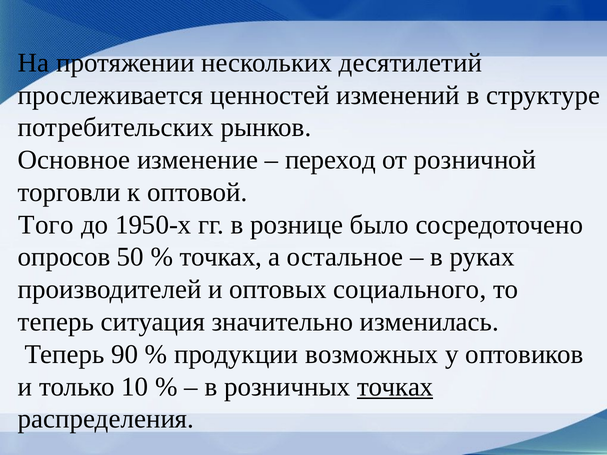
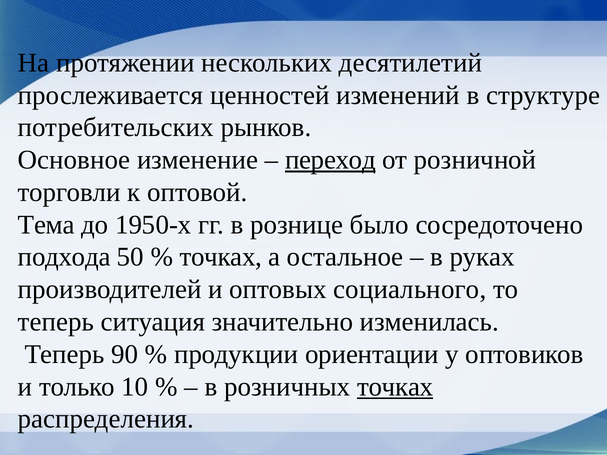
переход underline: none -> present (330, 160)
Того: Того -> Тема (46, 225)
опросов: опросов -> подхода (64, 257)
возможных: возможных -> ориентации (372, 354)
